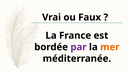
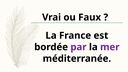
mer colour: orange -> purple (110, 47)
